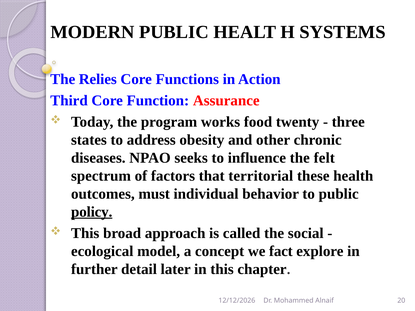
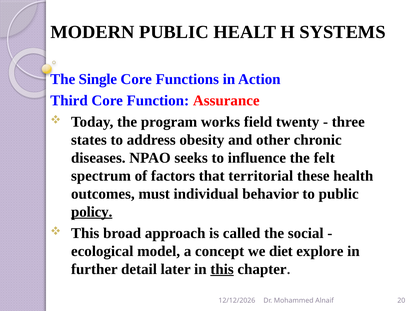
Relies: Relies -> Single (98, 79)
food: food -> field (258, 122)
fact: fact -> diet (281, 251)
this underline: none -> present (222, 269)
